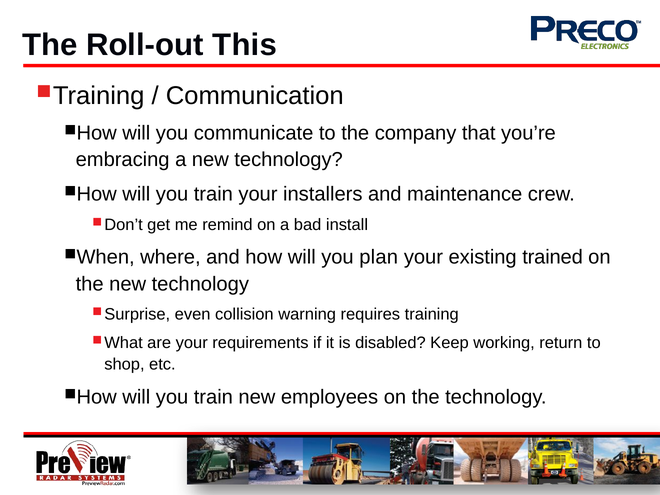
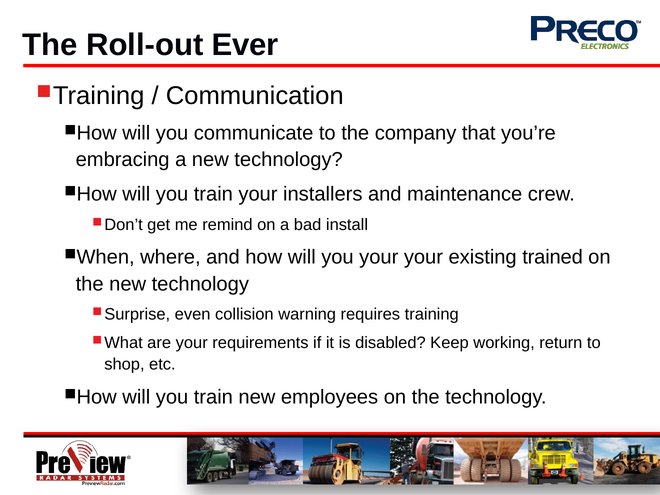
This: This -> Ever (245, 45)
you plan: plan -> your (379, 257)
